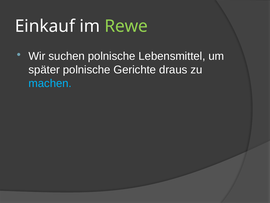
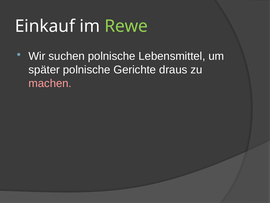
machen colour: light blue -> pink (50, 83)
